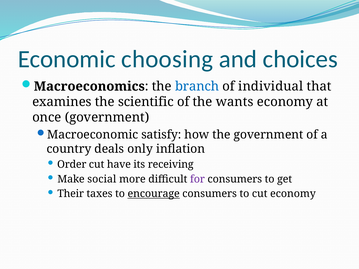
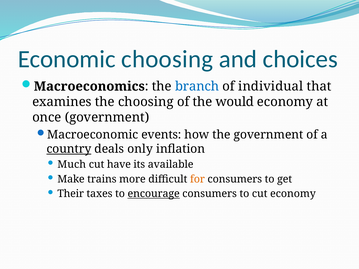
the scientific: scientific -> choosing (146, 102)
wants: wants -> would (235, 102)
satisfy: satisfy -> events (161, 135)
country underline: none -> present (69, 149)
Order: Order -> Much (72, 165)
receiving: receiving -> available (171, 165)
social: social -> trains (102, 179)
for colour: purple -> orange (197, 179)
